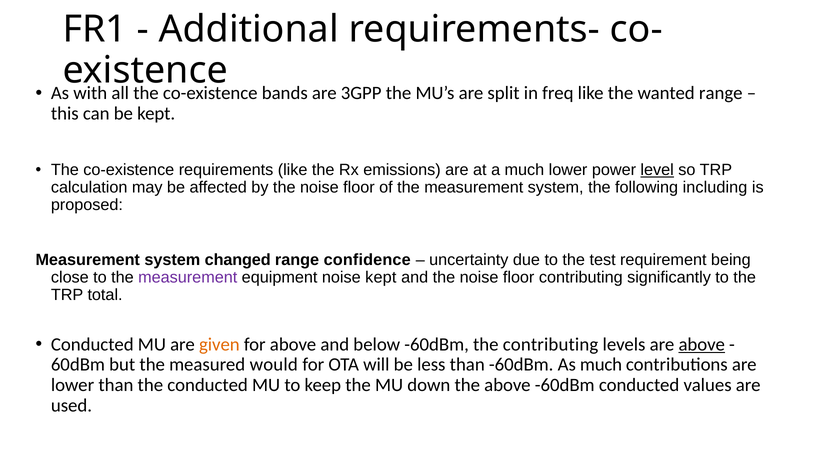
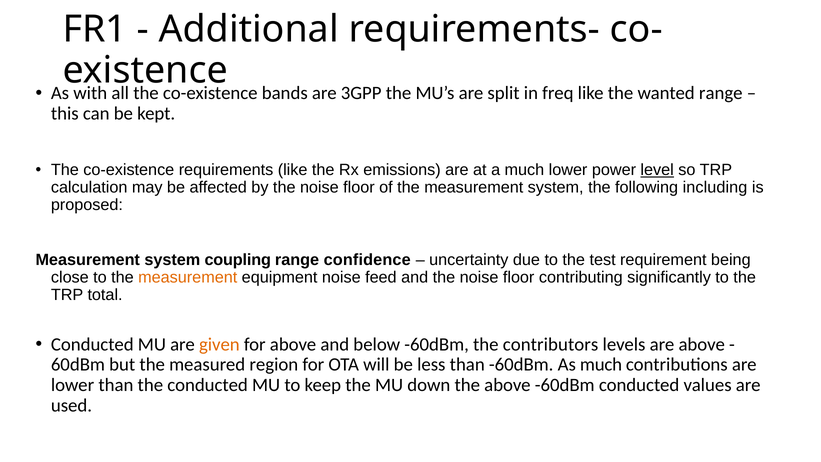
changed: changed -> coupling (238, 260)
measurement colour: purple -> orange (188, 277)
noise kept: kept -> feed (381, 277)
the contributing: contributing -> contributors (551, 344)
above underline: present -> none (702, 344)
would: would -> region (274, 365)
